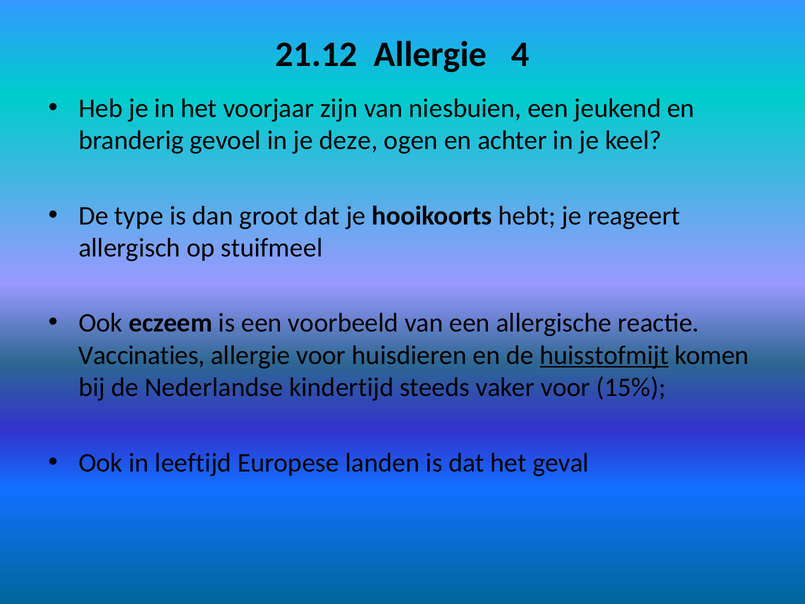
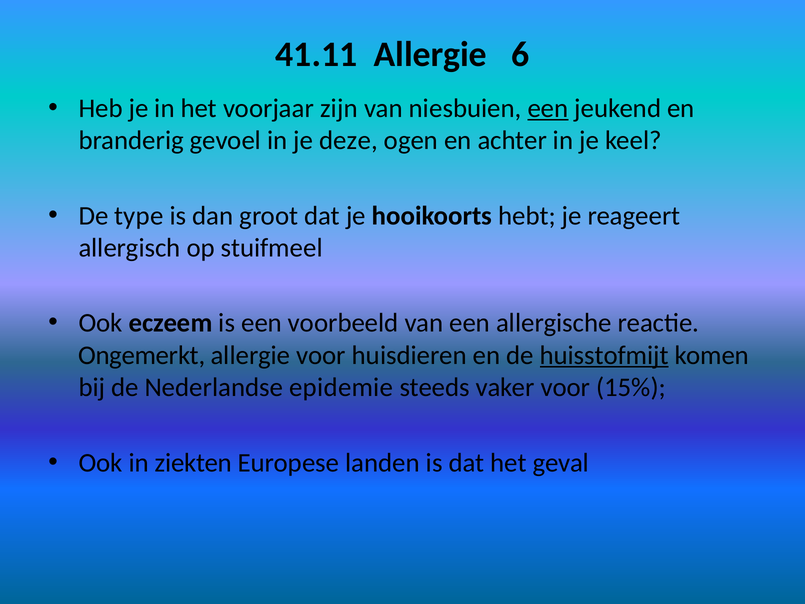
21.12: 21.12 -> 41.11 (316, 55)
4: 4 -> 6 (520, 55)
een underline: none -> present (548, 108)
Vaccinaties: Vaccinaties -> Ongemerkt (142, 355)
kindertijd: kindertijd -> epidemie (341, 387)
leeftijd: leeftijd -> ziekten (193, 462)
